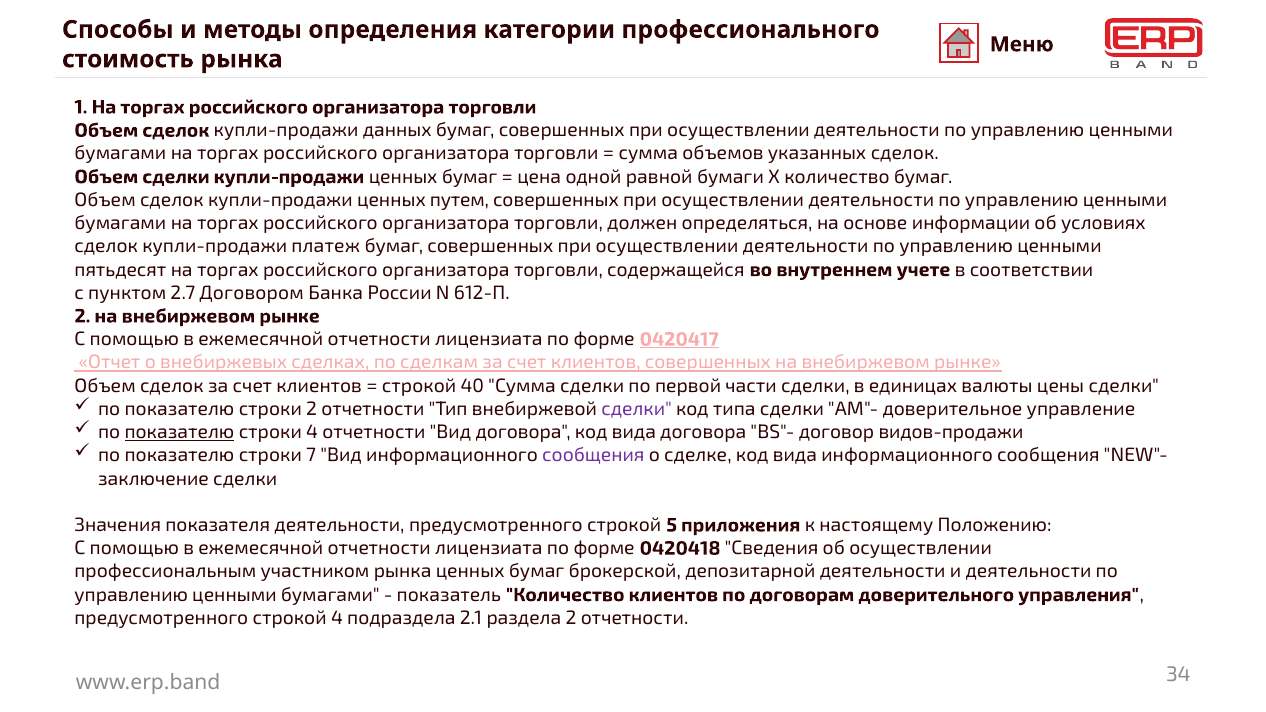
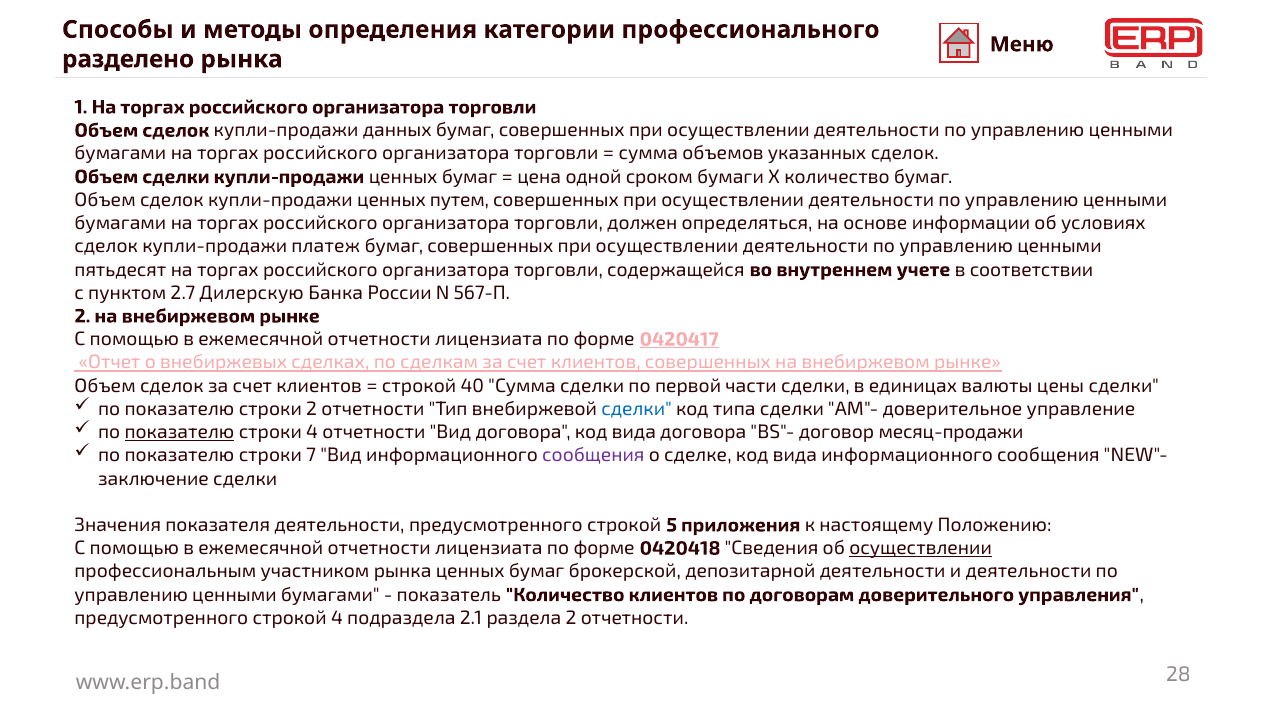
стоимость: стоимость -> разделено (128, 59)
равной: равной -> сроком (659, 177)
Договором: Договором -> Дилерскую (252, 293)
612-П: 612-П -> 567-П (482, 293)
сделки colour: purple -> blue (637, 409)
видов-продажи: видов-продажи -> месяц-продажи (951, 432)
осуществлении underline: none -> present (921, 548)
34: 34 -> 28 (1178, 674)
